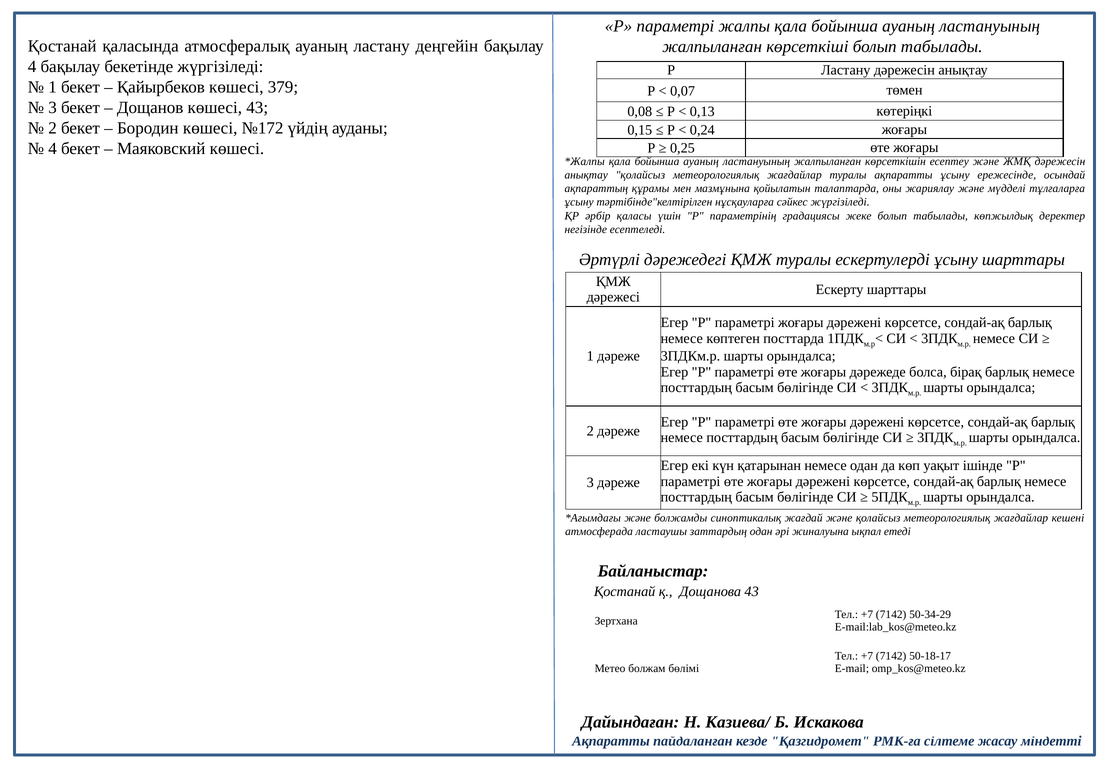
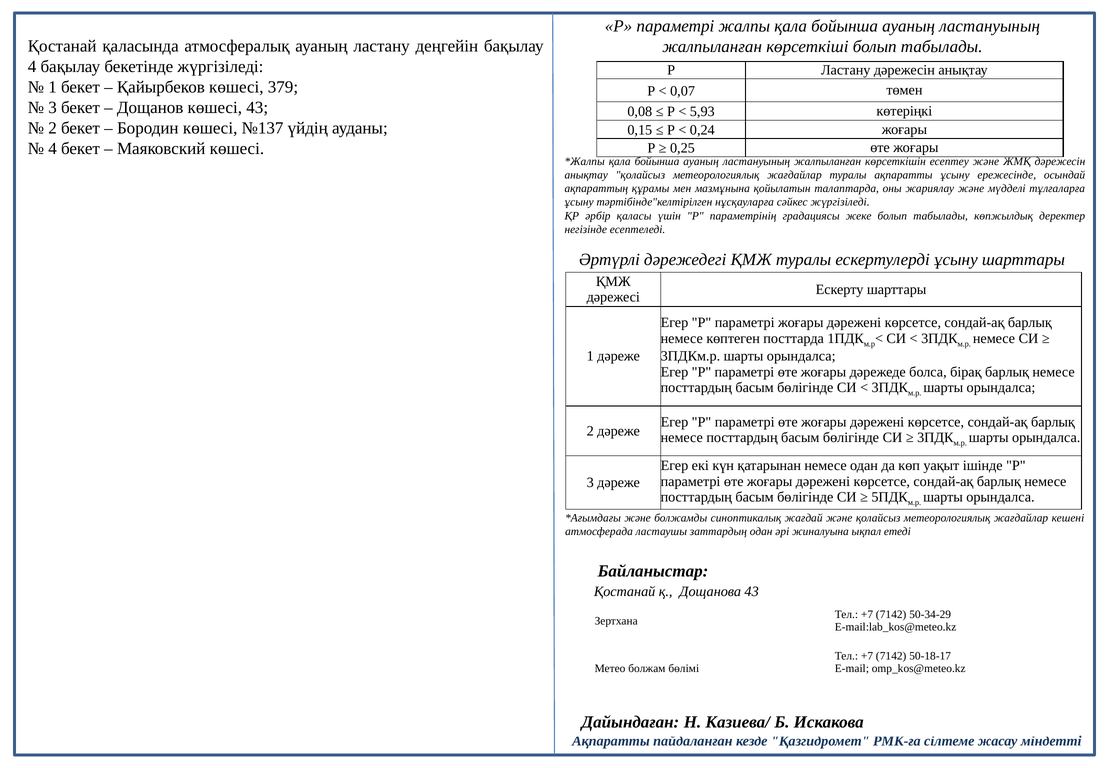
0,13: 0,13 -> 5,93 (702, 112)
№172: №172 -> №137 (263, 128)
